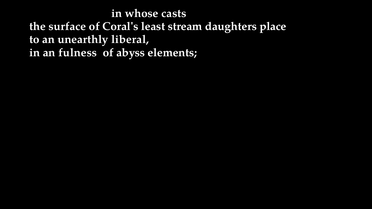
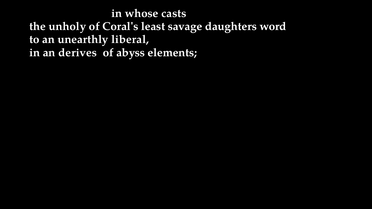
surface: surface -> unholy (67, 26)
stream: stream -> savage (185, 26)
place: place -> word (273, 26)
fulness: fulness -> derives (78, 53)
